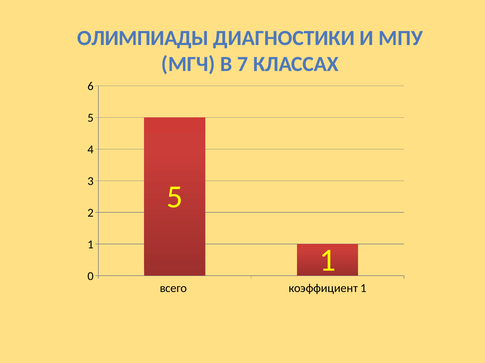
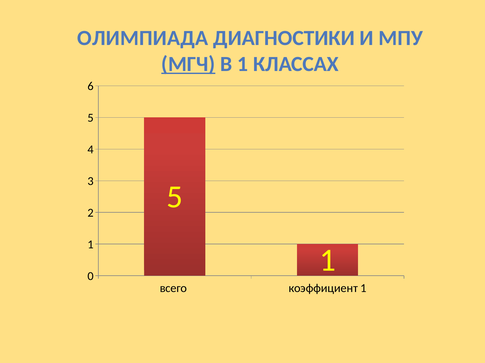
ОЛИМПИАДЫ: ОЛИМПИАДЫ -> ОЛИМПИАДА (143, 38)
МГЧ underline: none -> present (188, 64)
В 7: 7 -> 1 (243, 64)
